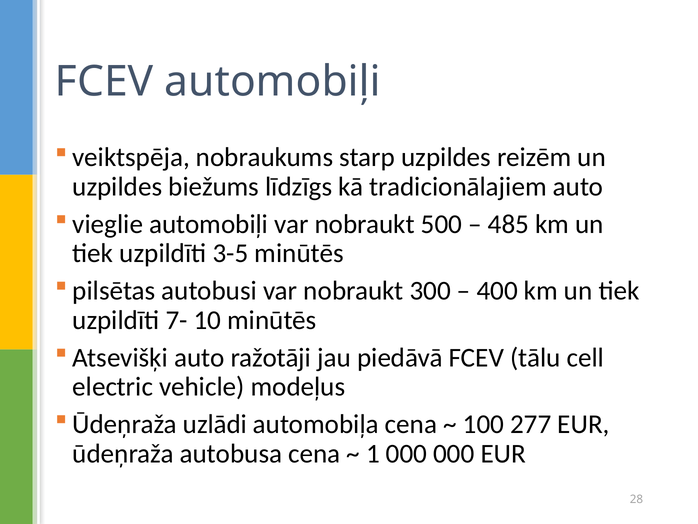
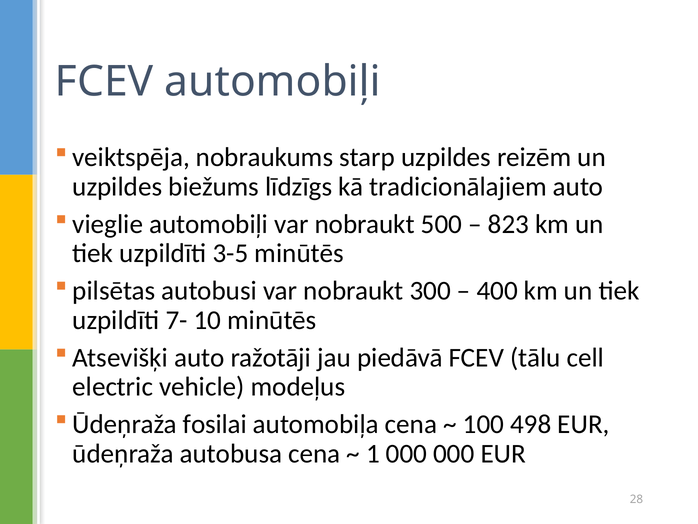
485: 485 -> 823 (508, 224)
uzlādi: uzlādi -> fosilai (215, 424)
277: 277 -> 498 (531, 424)
